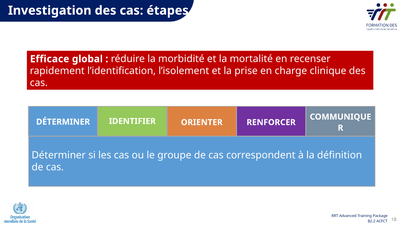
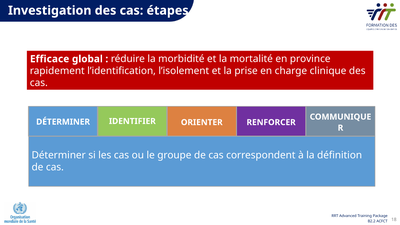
recenser: recenser -> province (310, 59)
